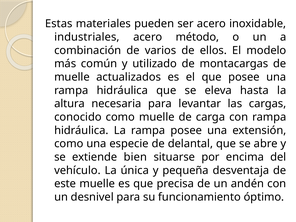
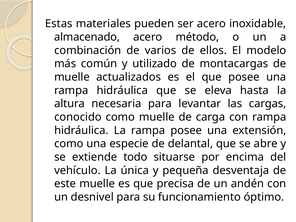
industriales: industriales -> almacenado (87, 37)
bien: bien -> todo (135, 157)
